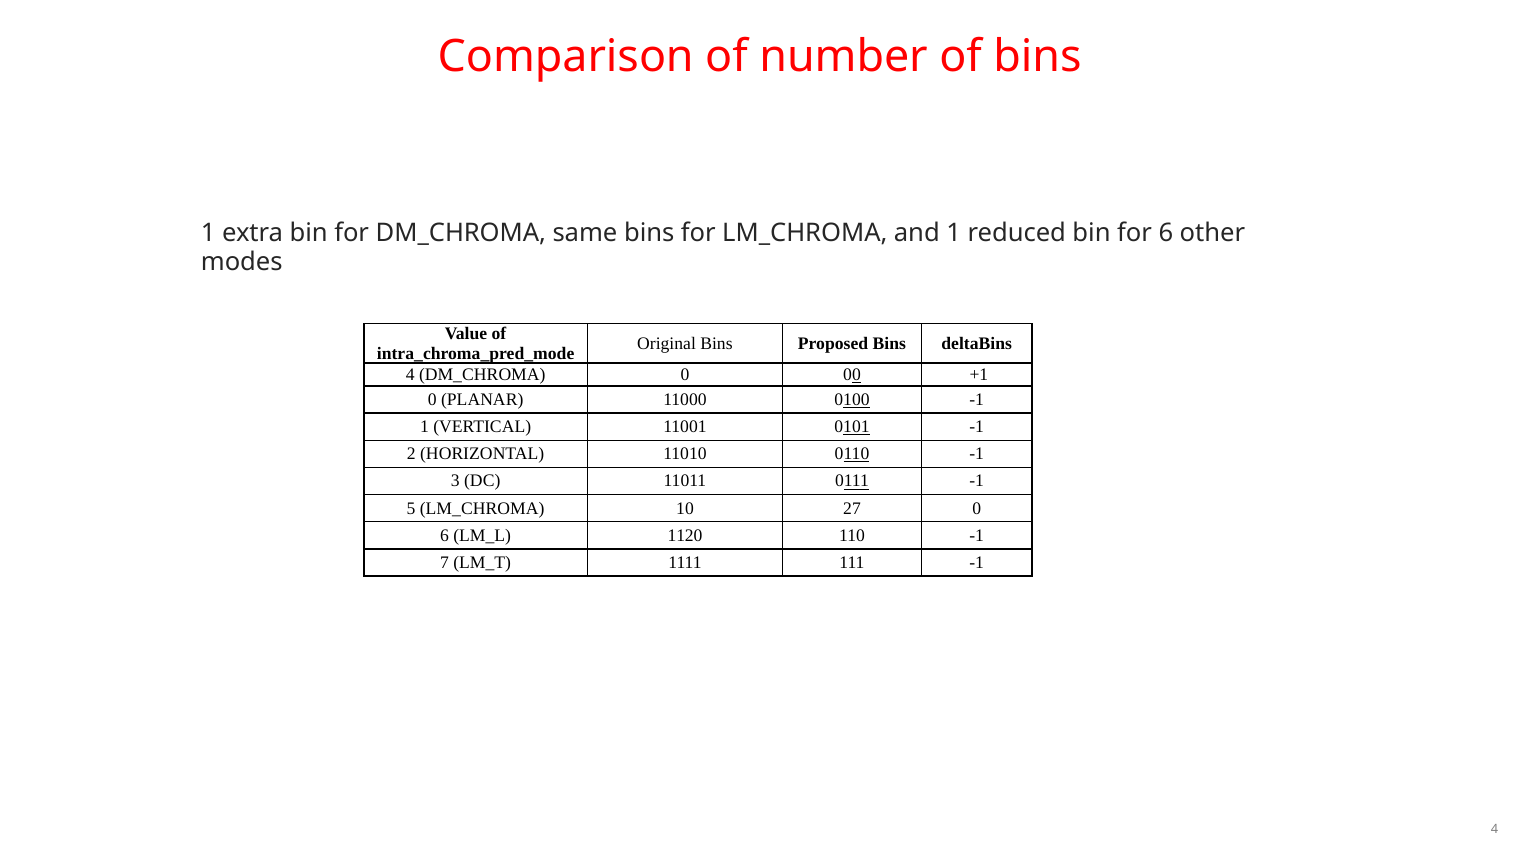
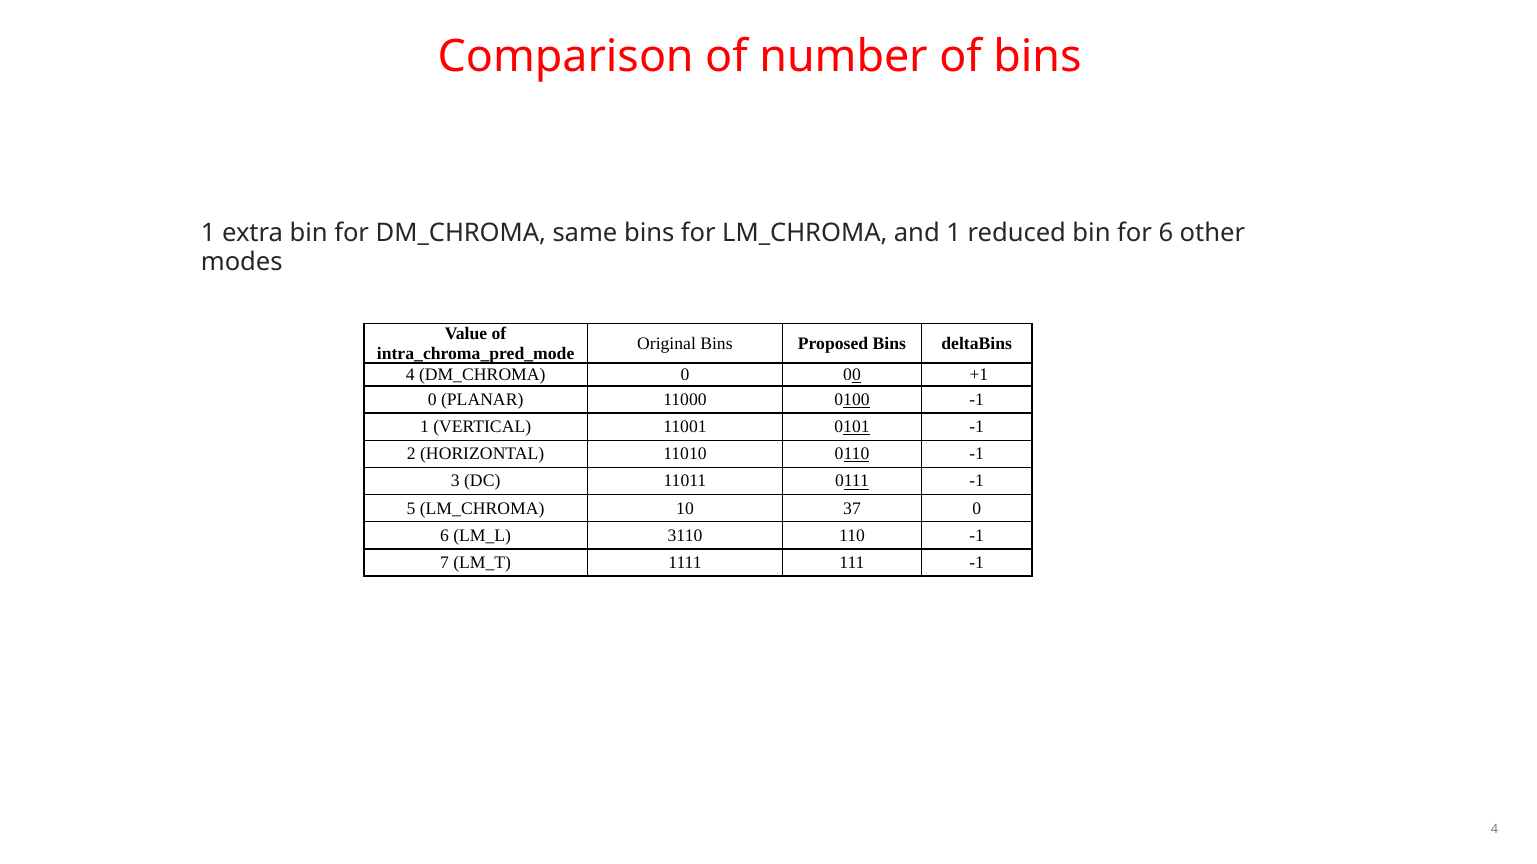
27: 27 -> 37 (852, 509)
1120: 1120 -> 3110 (685, 536)
